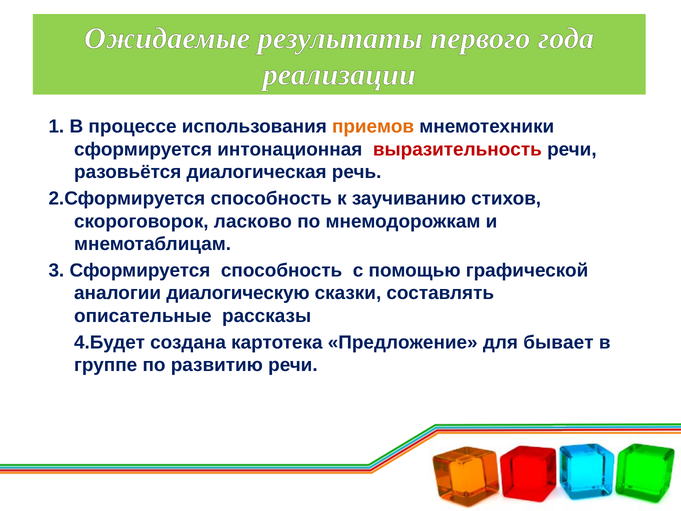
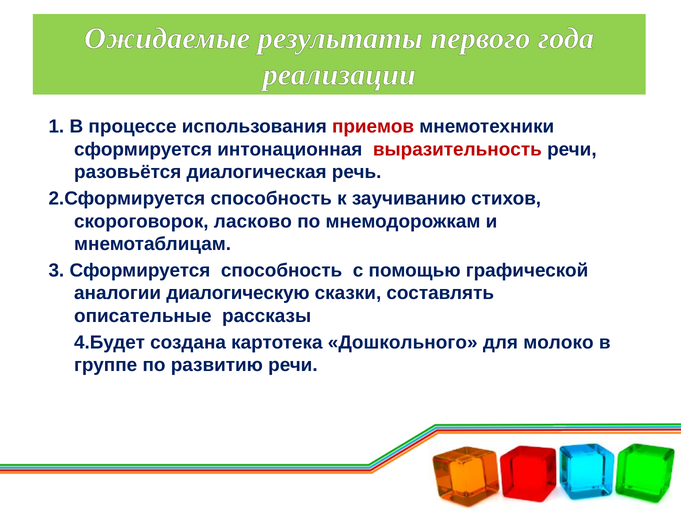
приемов colour: orange -> red (373, 127)
Предложение: Предложение -> Дошкольного (403, 342)
бывает: бывает -> молоко (558, 342)
